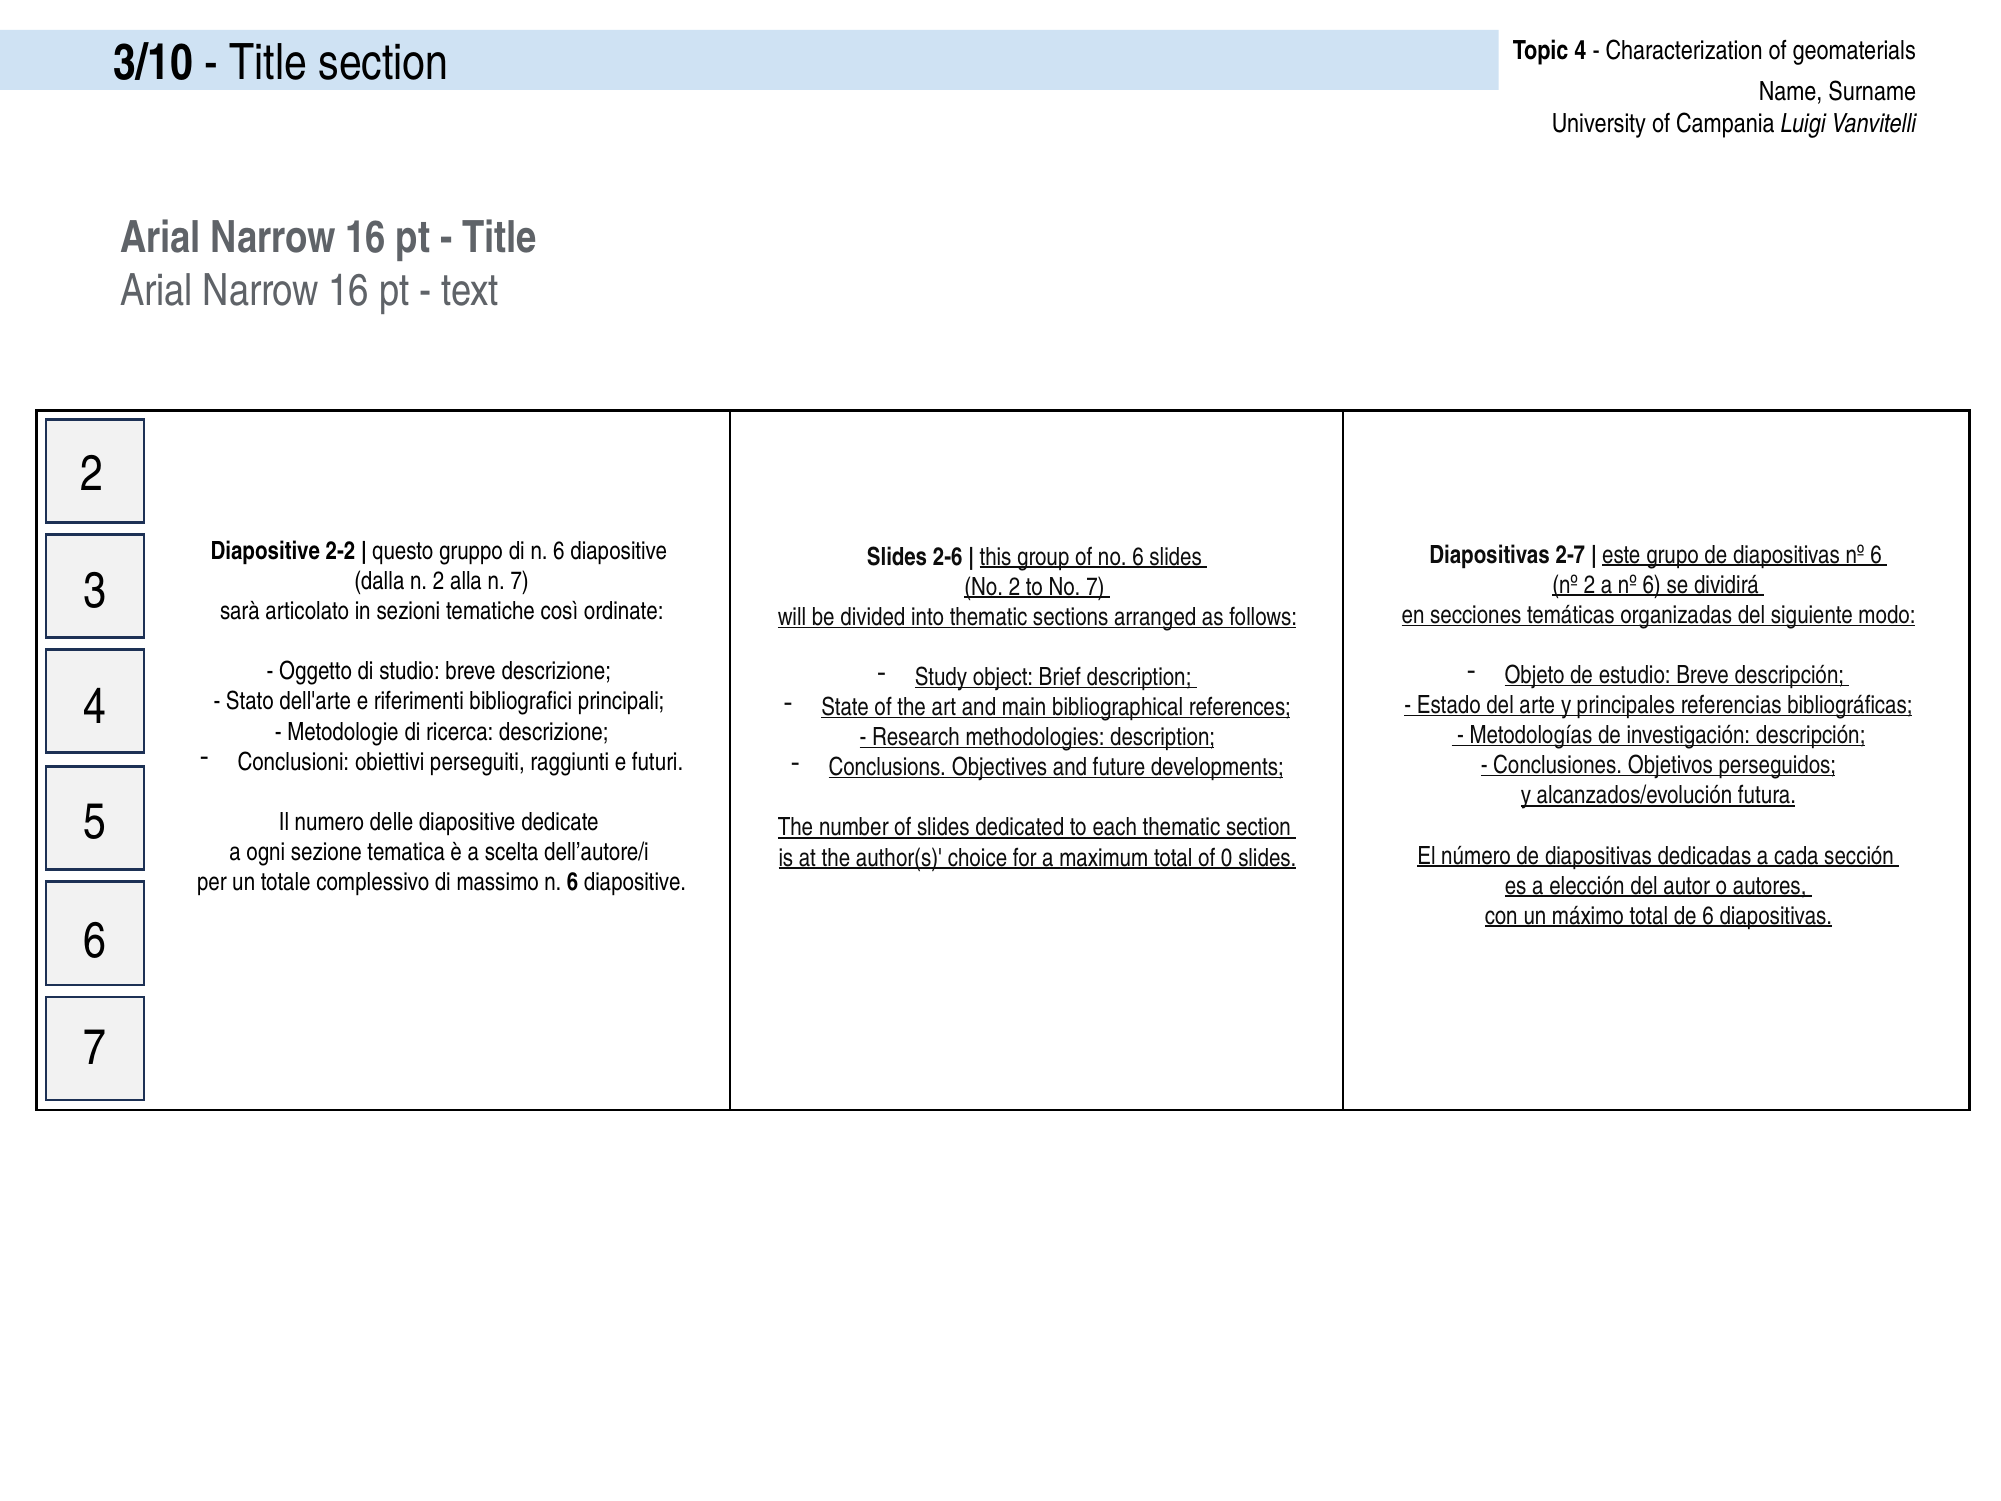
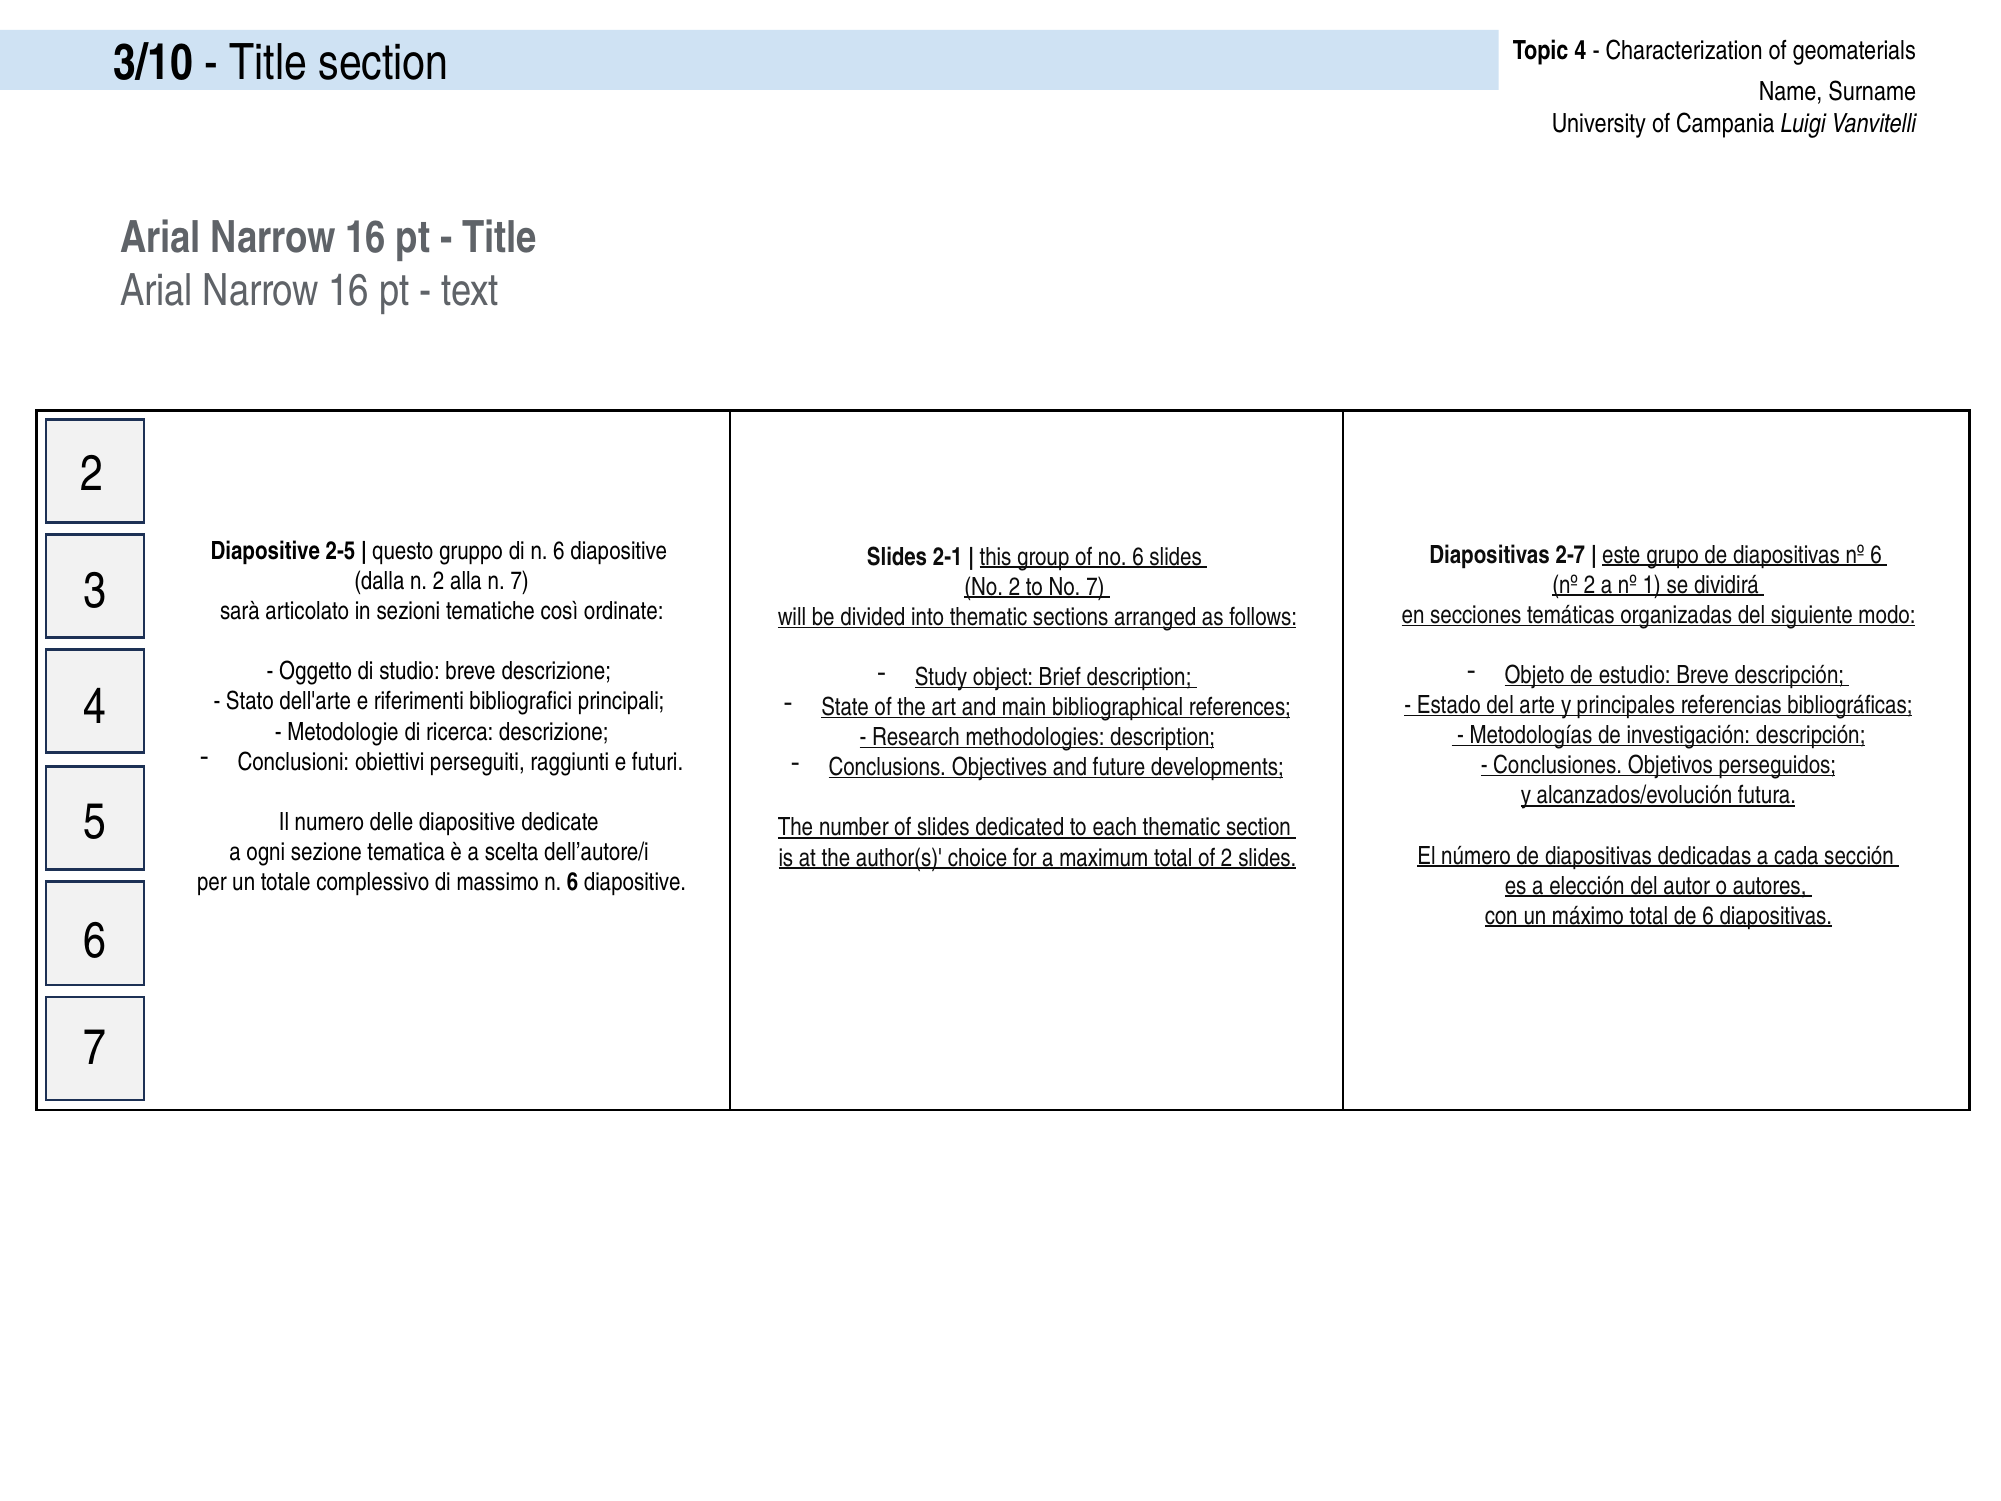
2-2: 2-2 -> 2-5 (340, 551)
2-6: 2-6 -> 2-1 (948, 557)
a nº 6: 6 -> 1 (1652, 585)
of 0: 0 -> 2 (1227, 858)
